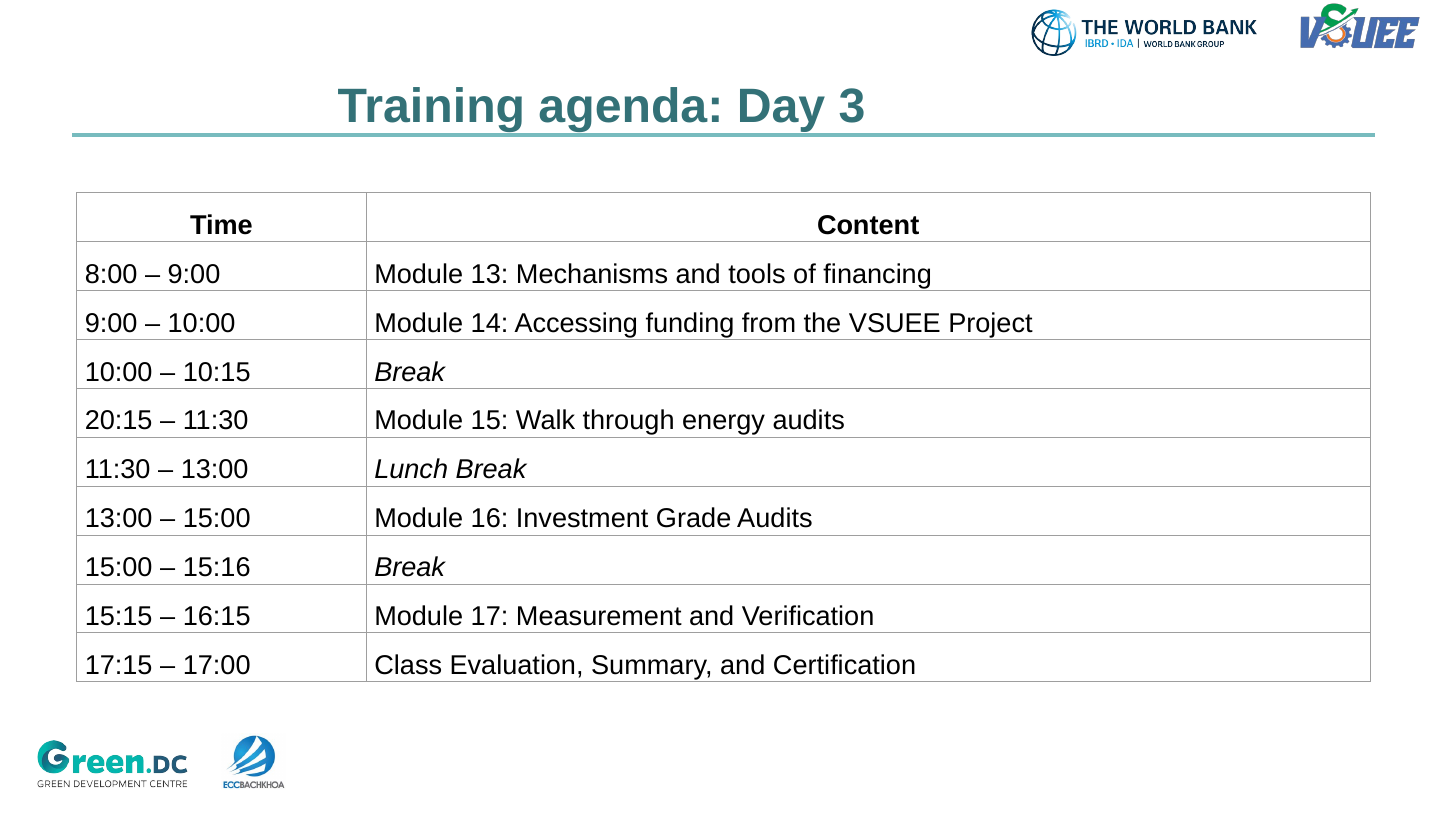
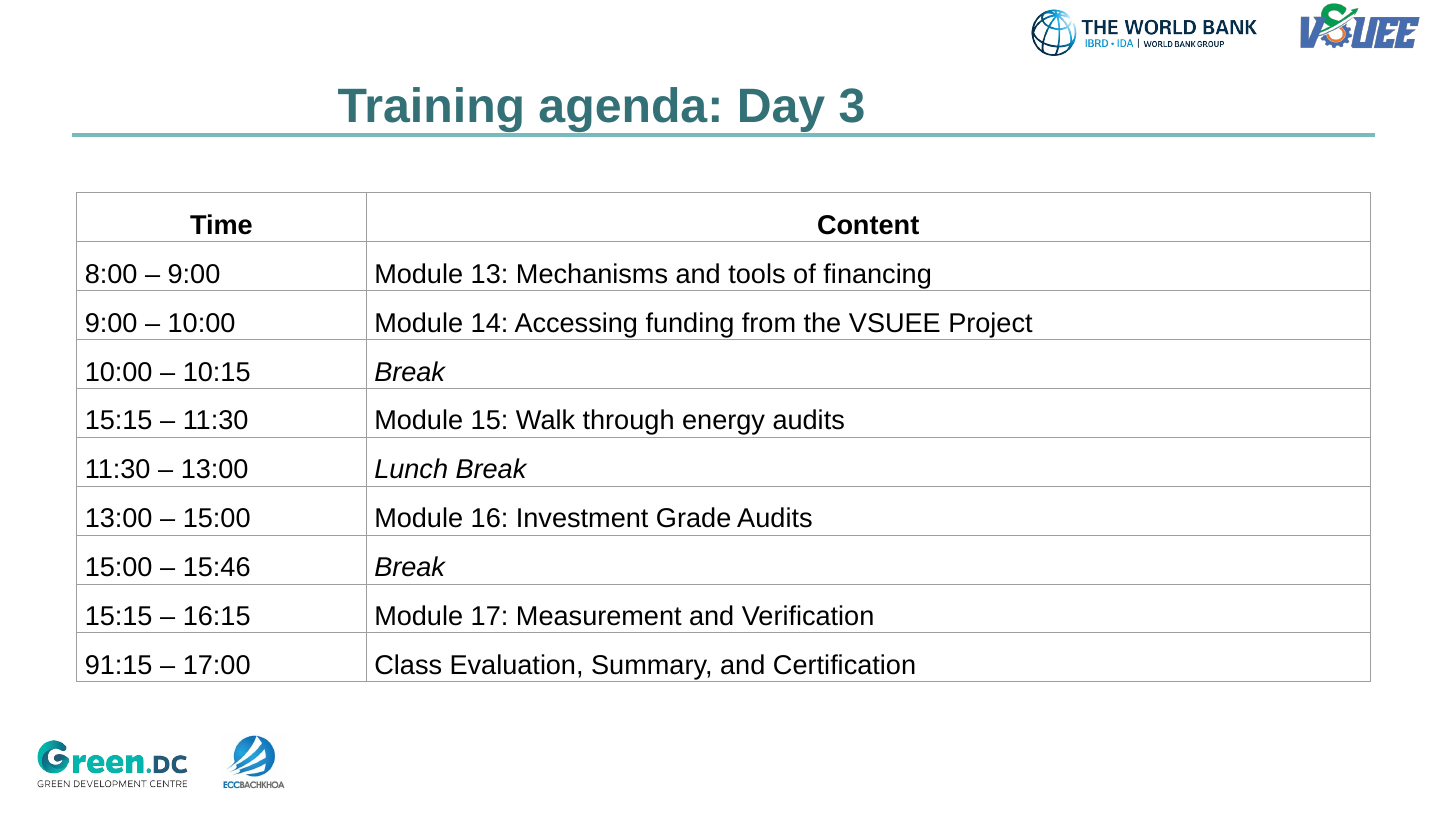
20:15: 20:15 -> 15:15 (119, 421)
15:16: 15:16 -> 15:46 (217, 568)
17:15: 17:15 -> 91:15 (119, 665)
